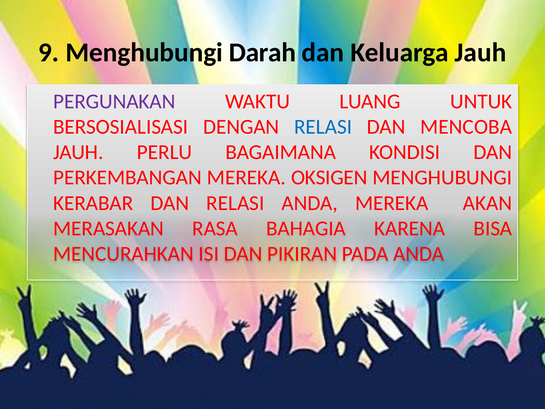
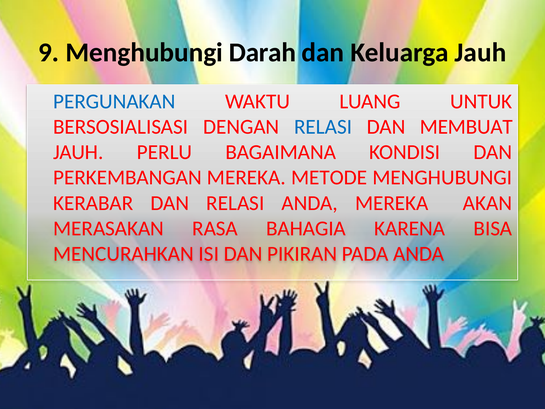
PERGUNAKAN colour: purple -> blue (114, 101)
MENCOBA: MENCOBA -> MEMBUAT (466, 127)
OKSIGEN: OKSIGEN -> METODE (329, 178)
